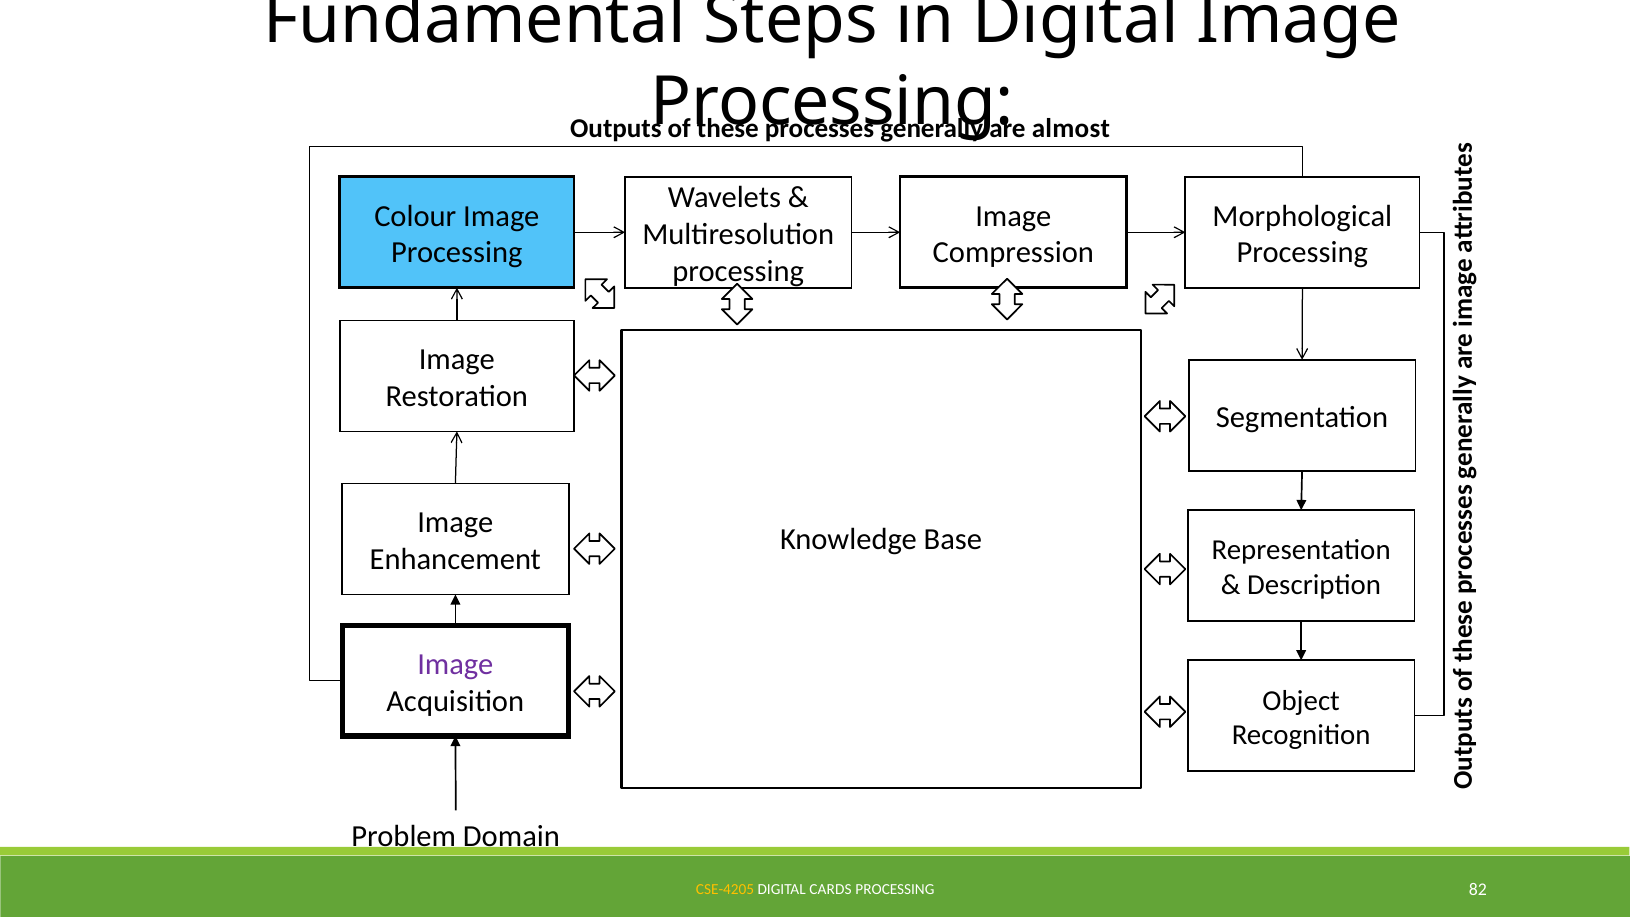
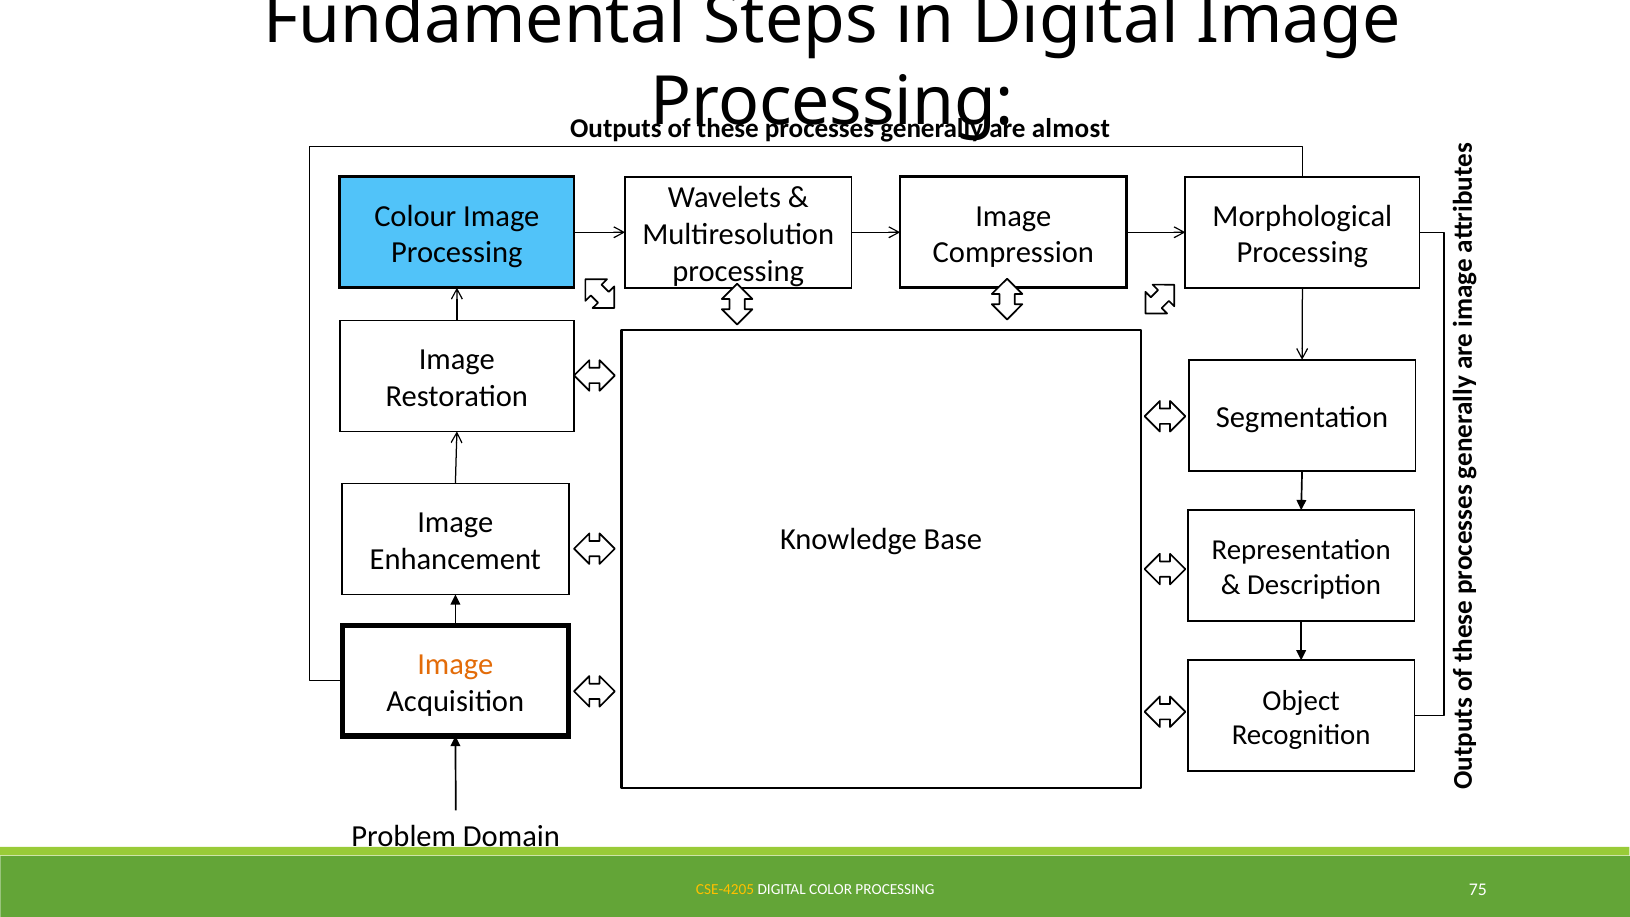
Image colour: purple -> orange (455, 664)
CARDS: CARDS -> COLOR (831, 889)
82: 82 -> 75 (1478, 889)
